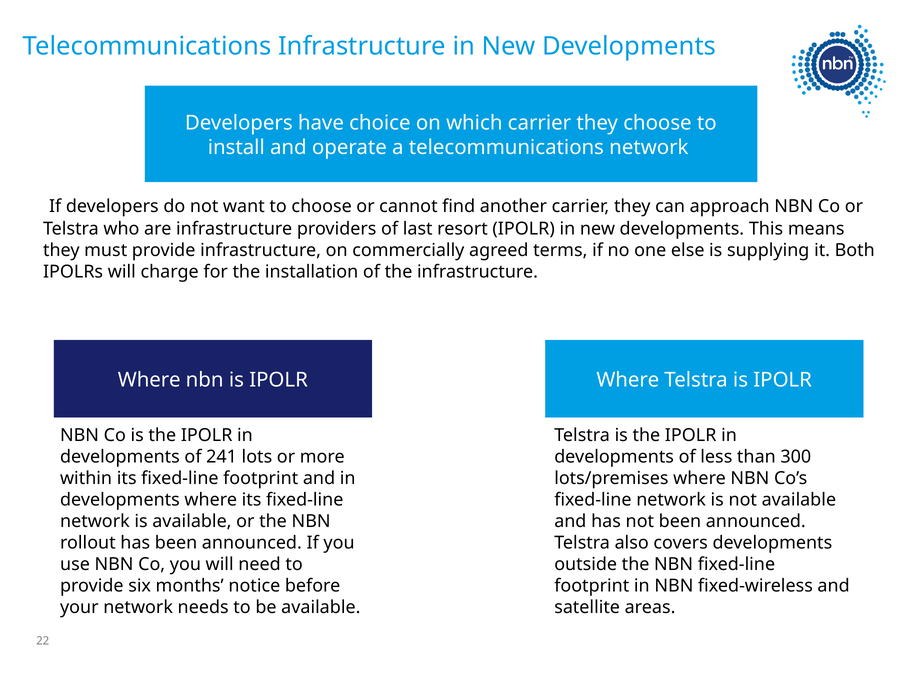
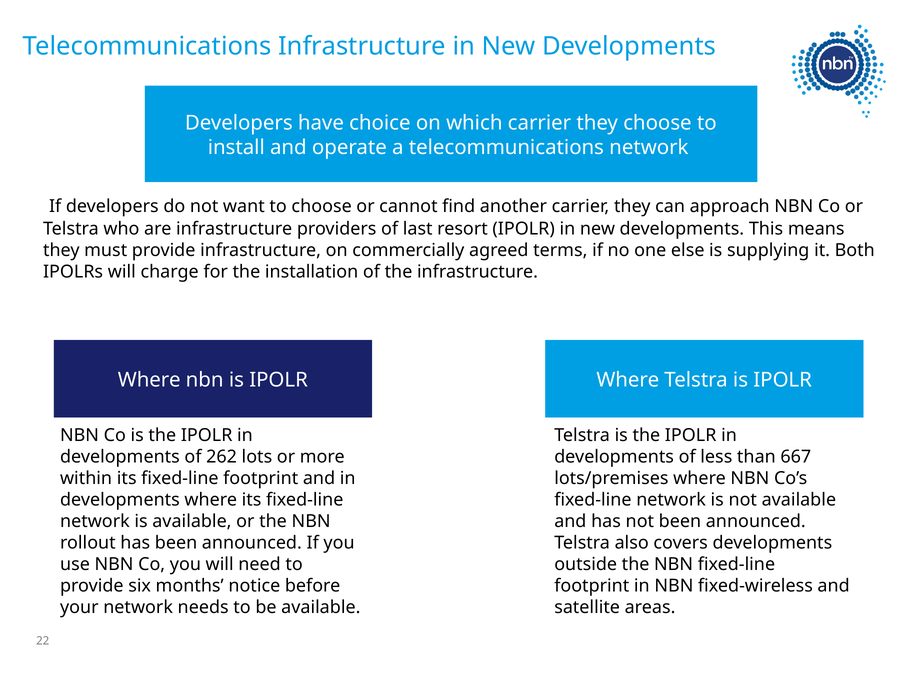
241: 241 -> 262 (222, 457)
300: 300 -> 667 (796, 457)
